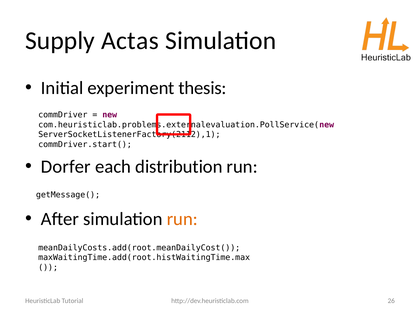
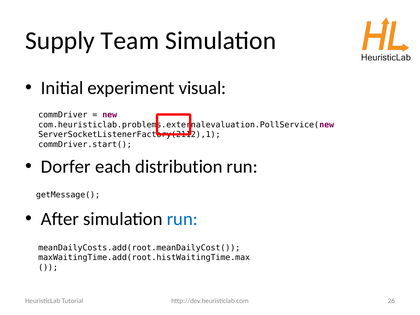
Actas: Actas -> Team (130, 41)
thesis: thesis -> visual (203, 88)
run colour: orange -> blue (182, 219)
